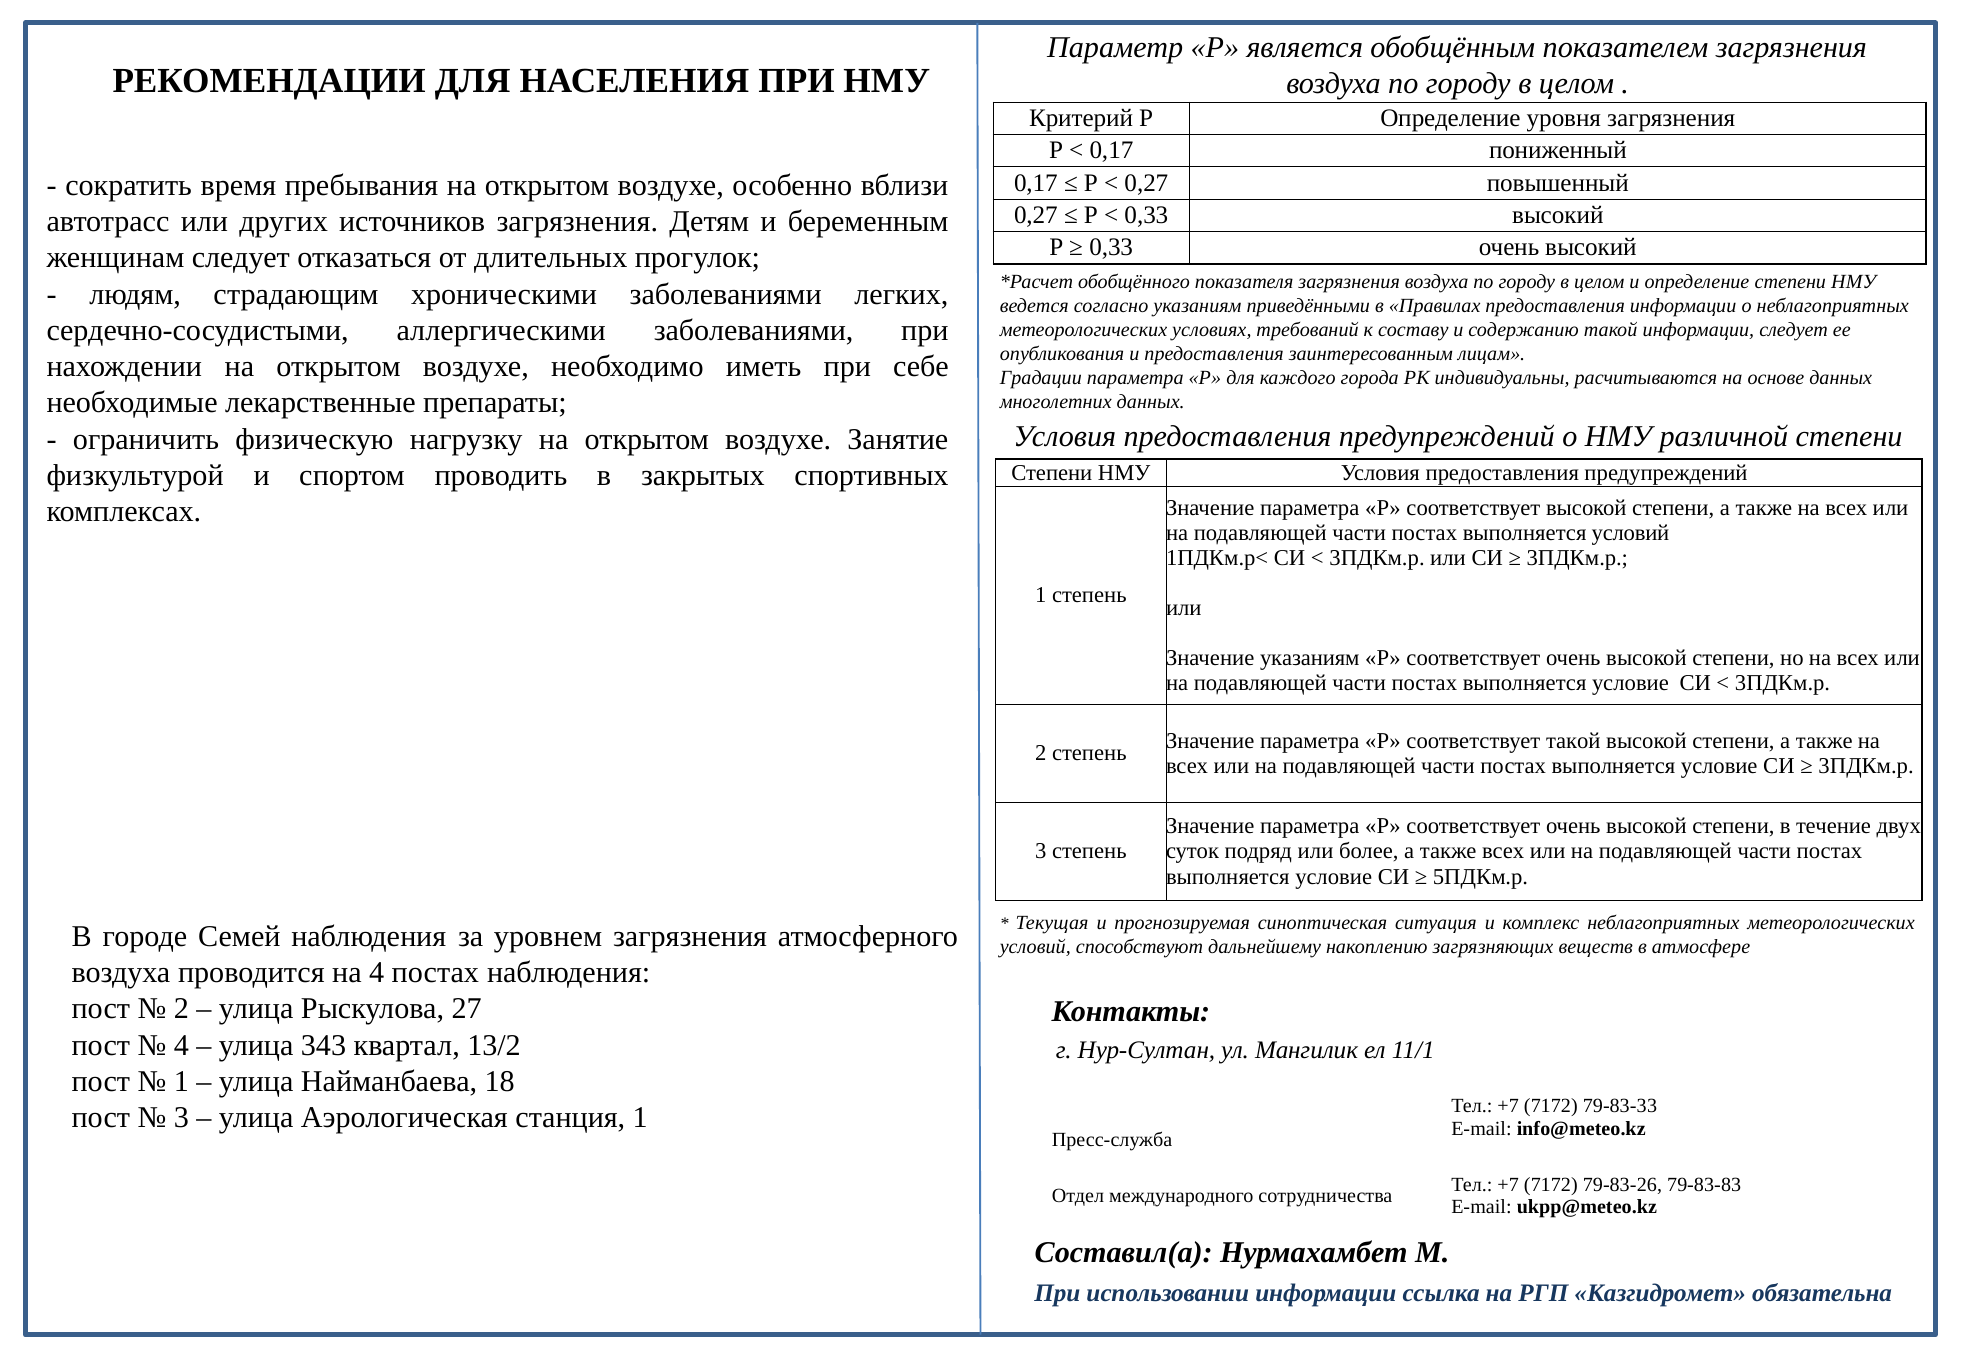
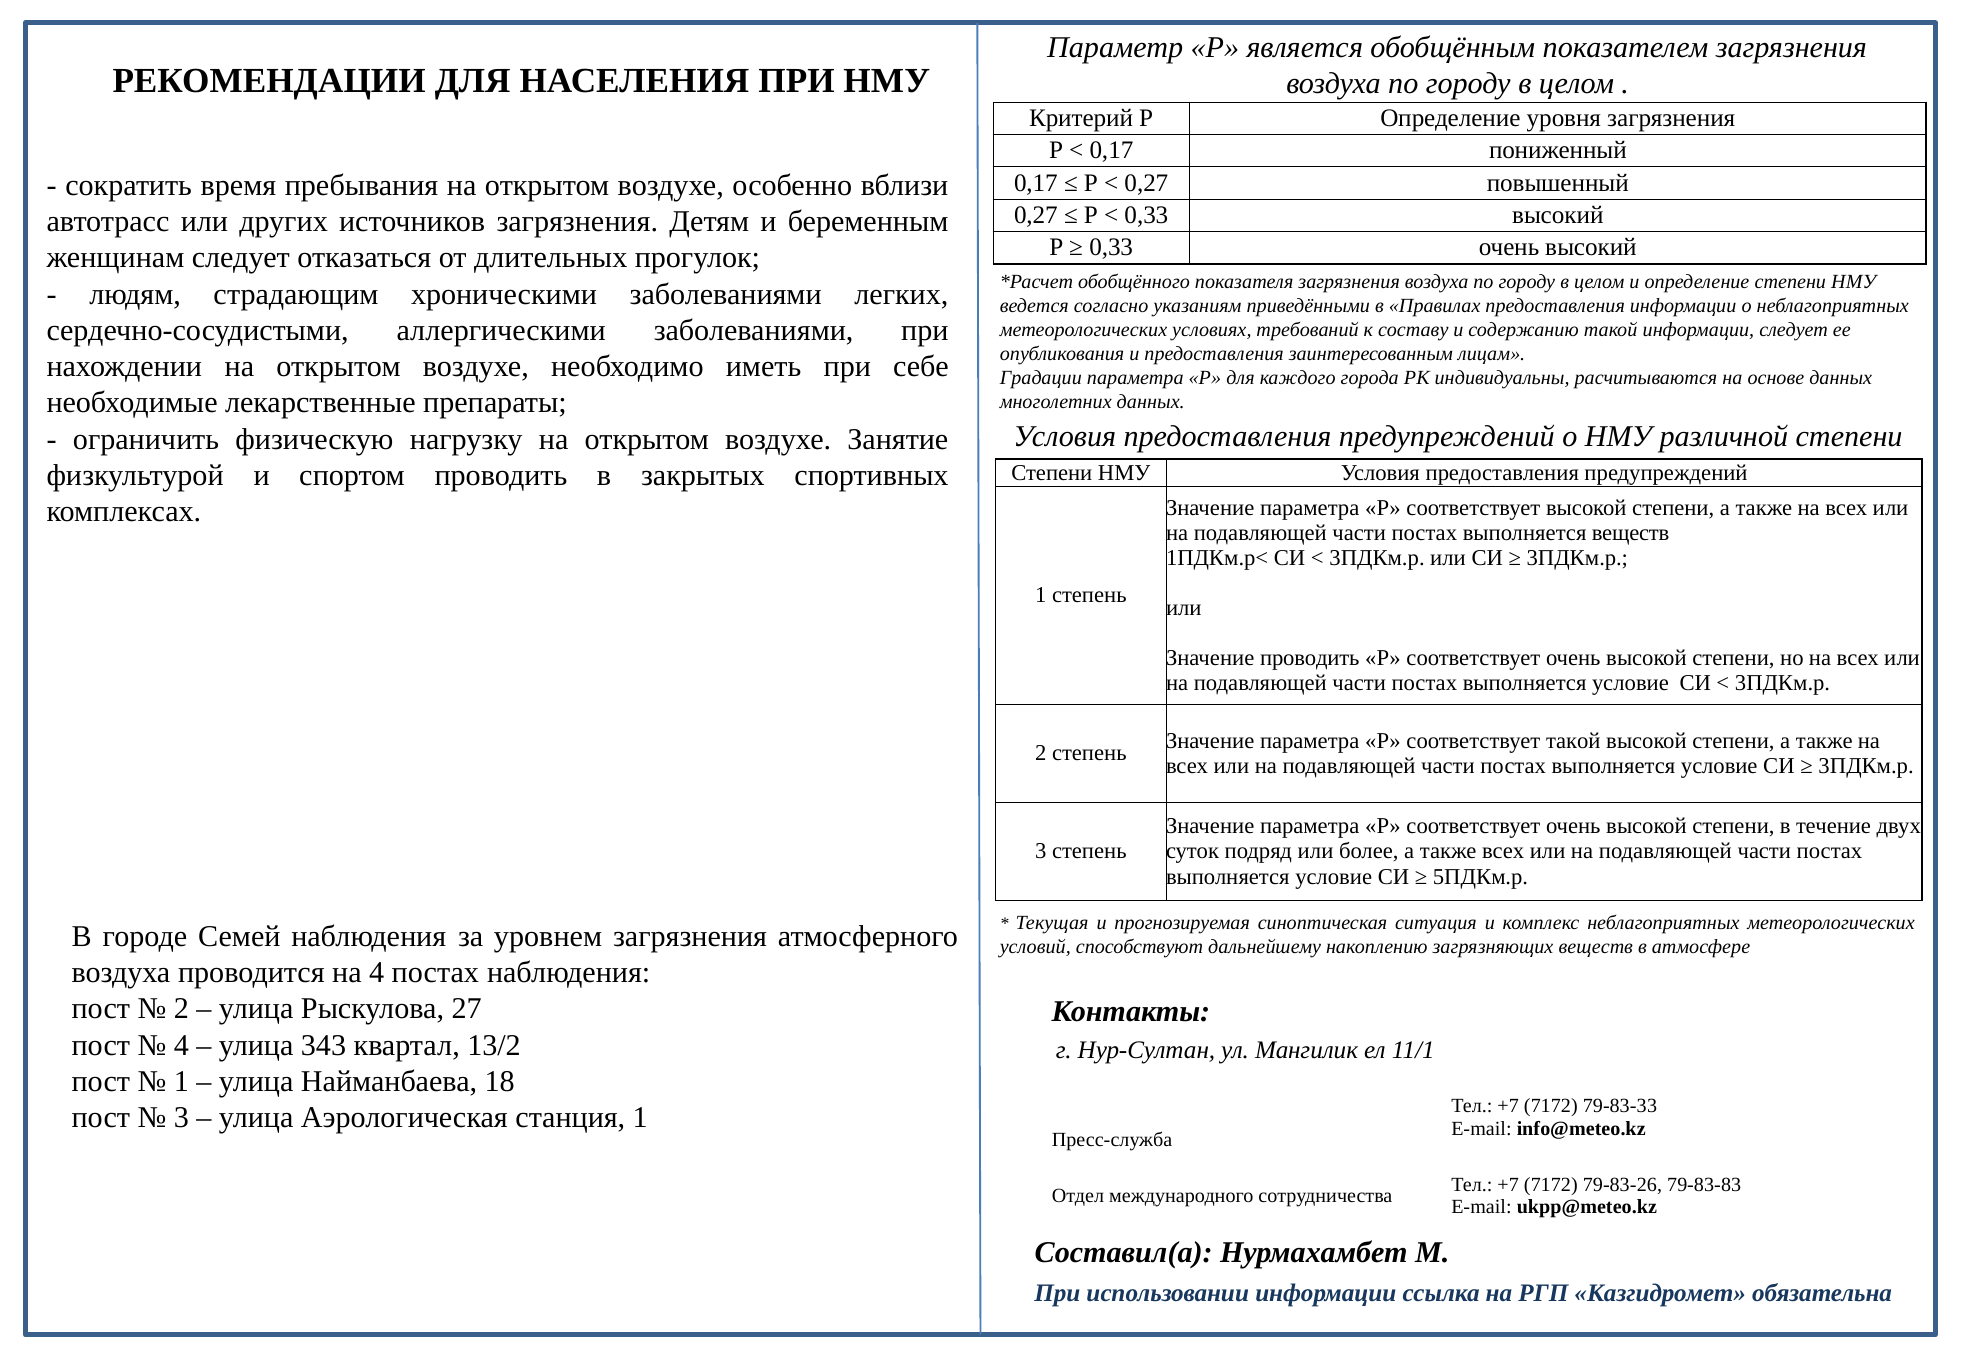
выполняется условий: условий -> веществ (1631, 532)
Значение указаниям: указаниям -> проводить (1310, 658)
